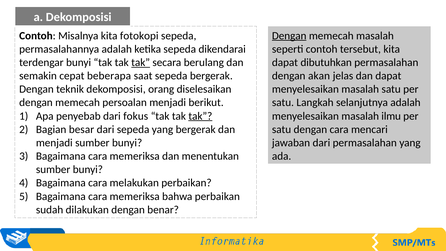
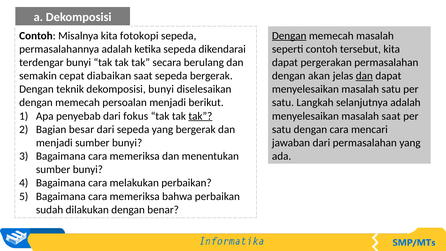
tak underline: present -> none (141, 62)
dibutuhkan: dibutuhkan -> pergerakan (326, 62)
beberapa: beberapa -> diabaikan (109, 76)
dan underline: none -> present (364, 76)
dekomposisi orang: orang -> bunyi (161, 89)
masalah ilmu: ilmu -> saat (391, 116)
